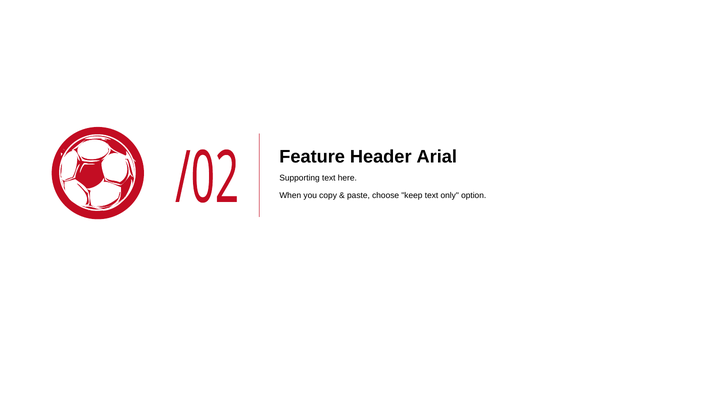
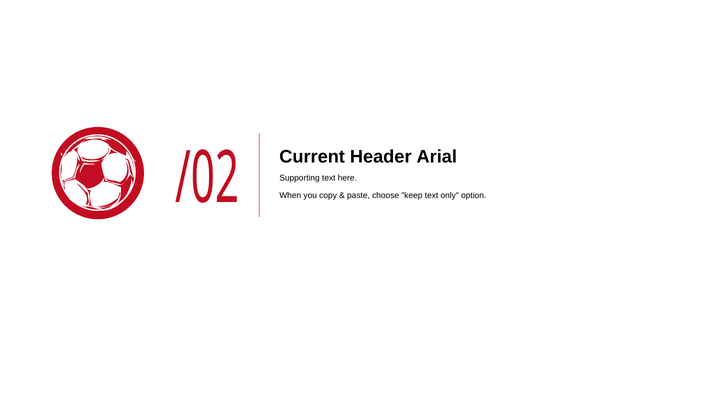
Feature: Feature -> Current (312, 157)
